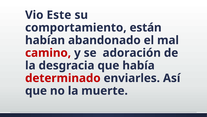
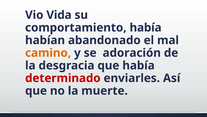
Este: Este -> Vida (59, 15)
comportamiento están: están -> había (146, 28)
camino colour: red -> orange (48, 53)
